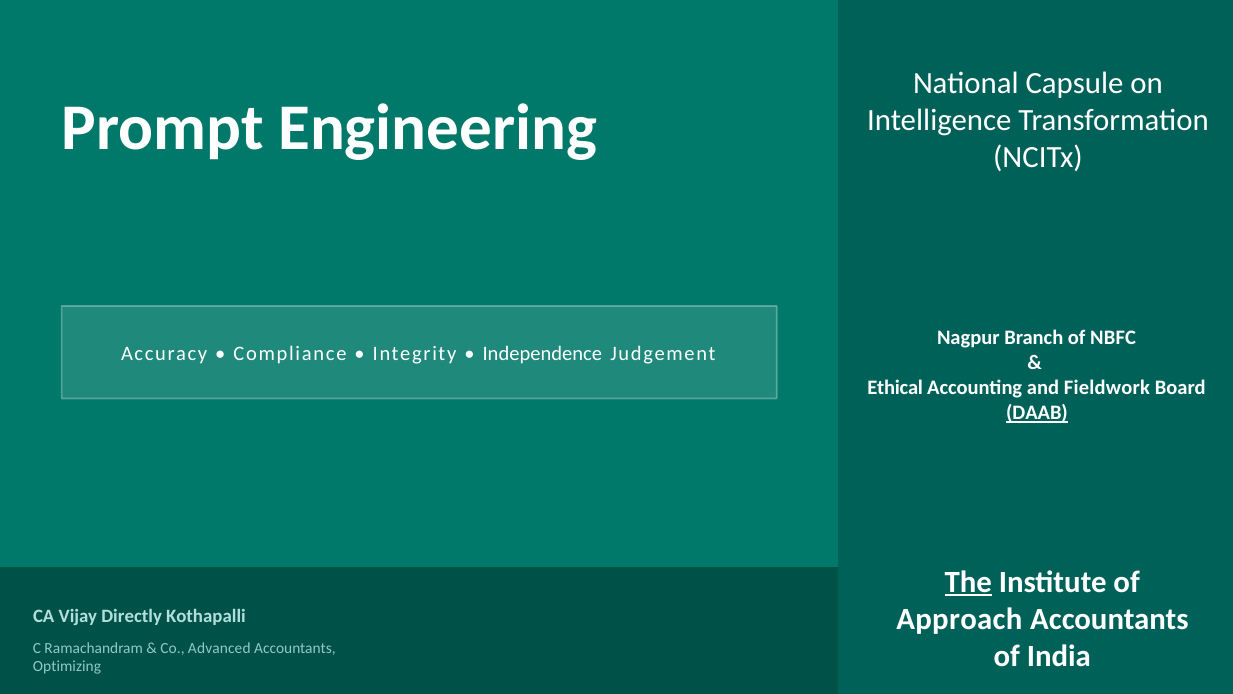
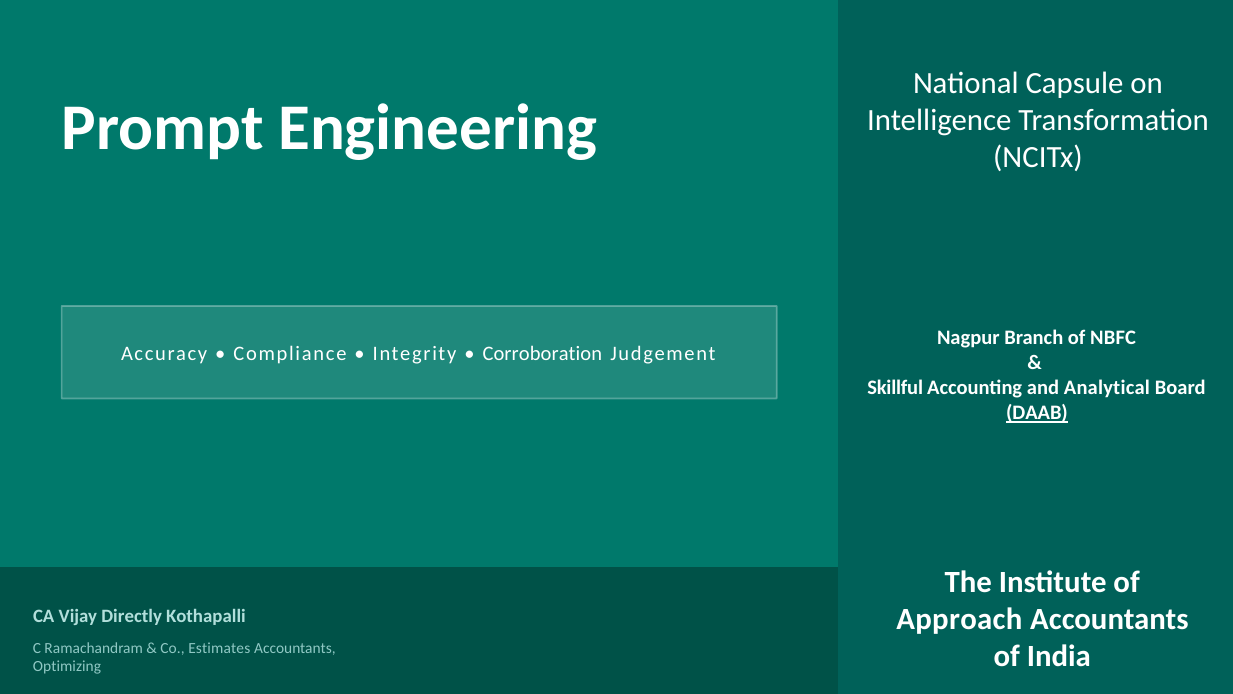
Independence: Independence -> Corroboration (542, 353)
Ethical: Ethical -> Skillful (895, 388)
Fieldwork: Fieldwork -> Analytical (1107, 388)
The underline: present -> none (968, 582)
Advanced: Advanced -> Estimates (219, 648)
